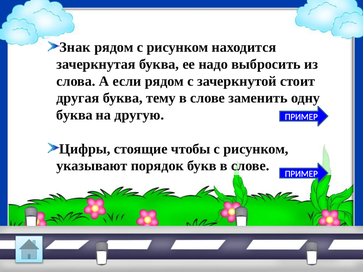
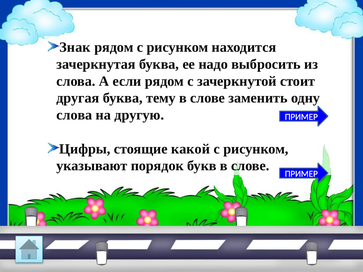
буква: буква -> слова (74, 115)
чтобы: чтобы -> какой (191, 149)
